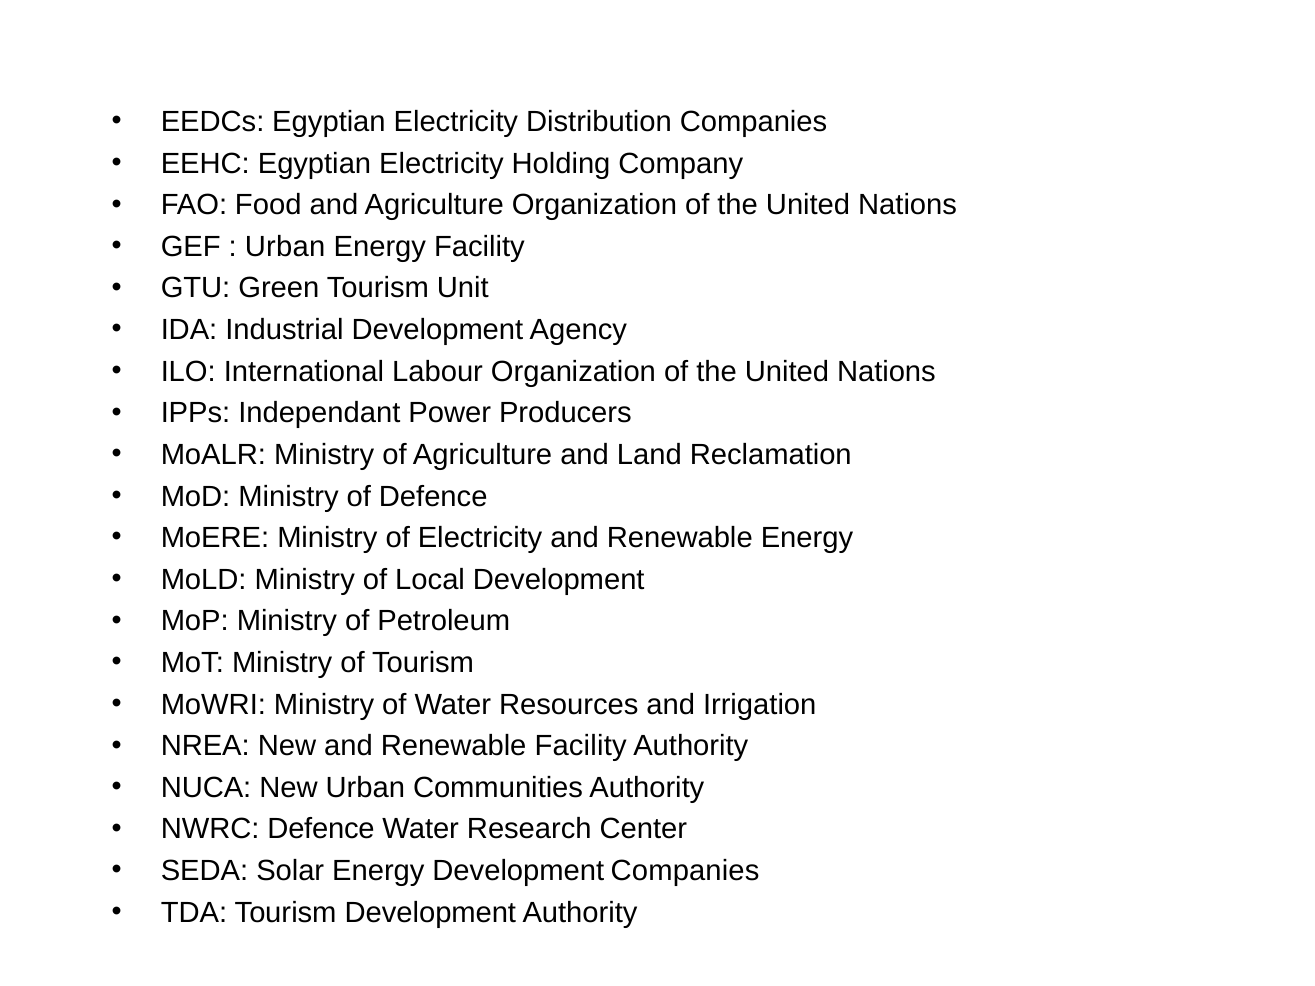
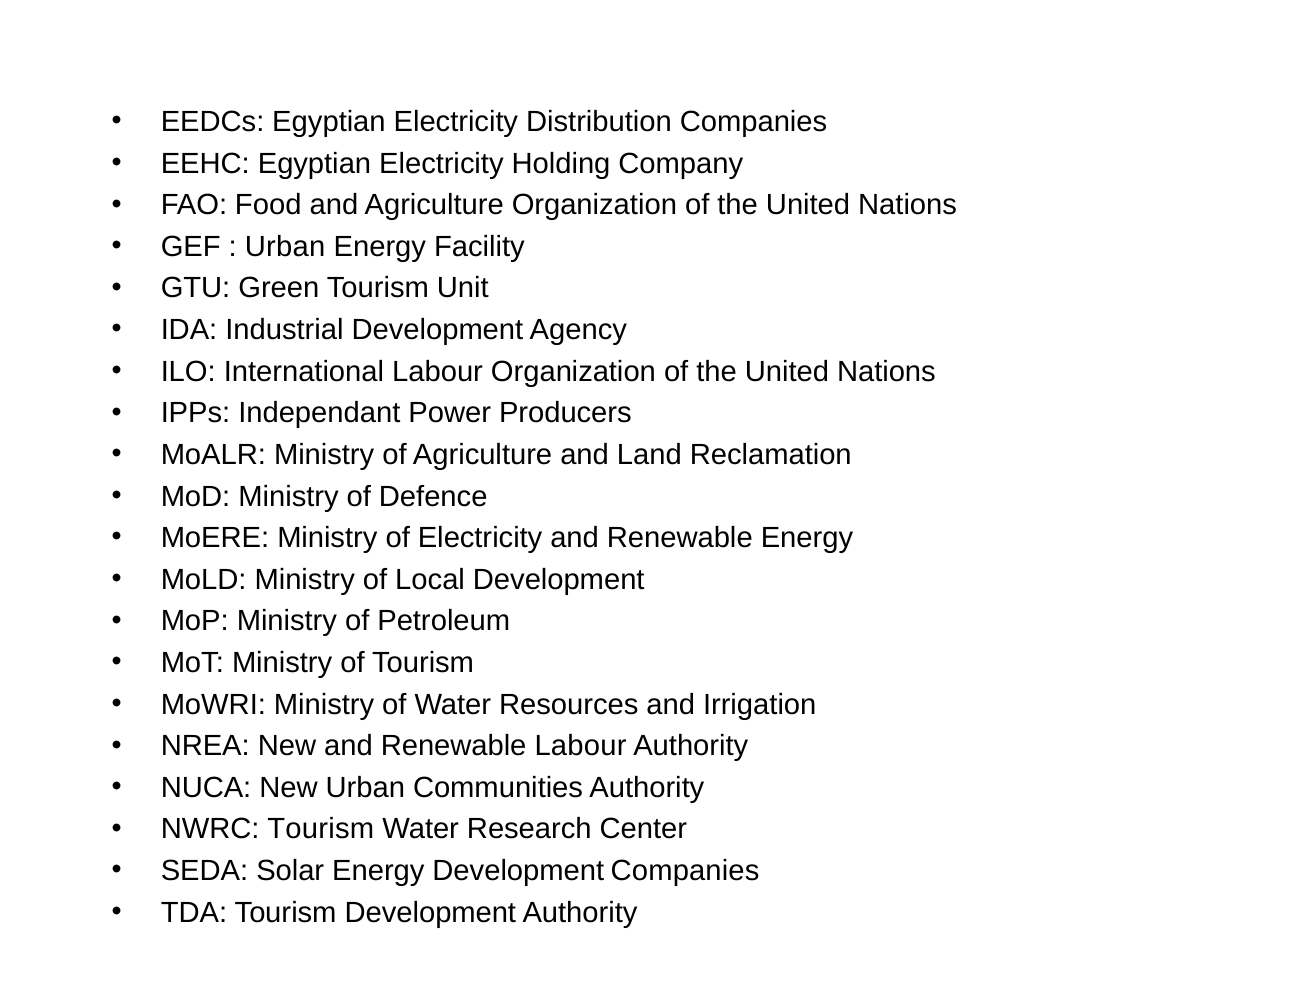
Renewable Facility: Facility -> Labour (581, 746)
NWRC Defence: Defence -> Tourism (321, 830)
